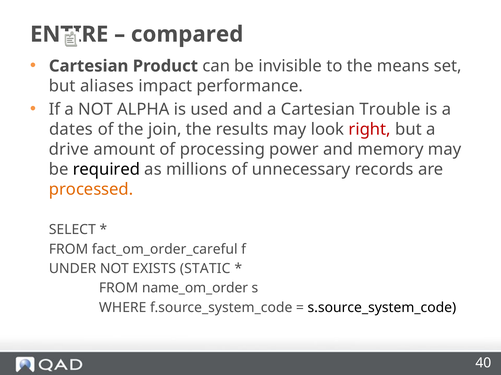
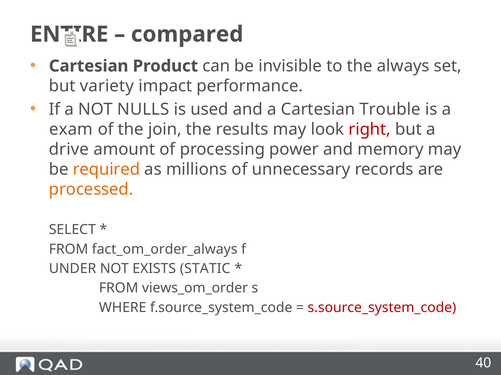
means: means -> always (403, 66)
aliases: aliases -> variety (107, 86)
ALPHA: ALPHA -> NULLS (143, 110)
dates: dates -> exam (71, 130)
required colour: black -> orange (106, 170)
fact_om_order_careful: fact_om_order_careful -> fact_om_order_always (165, 250)
name_om_order: name_om_order -> views_om_order (195, 289)
s.source_system_code colour: black -> red (382, 308)
